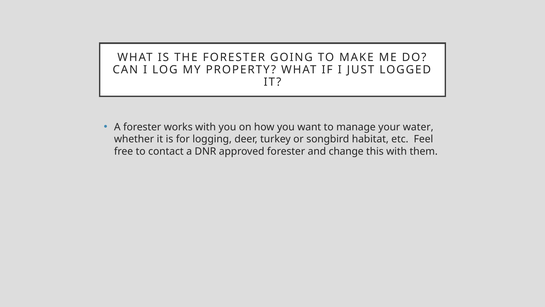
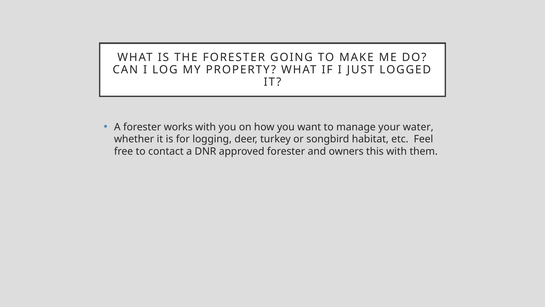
change: change -> owners (346, 151)
